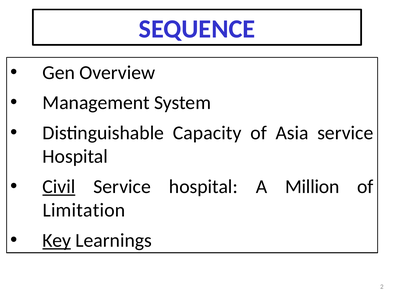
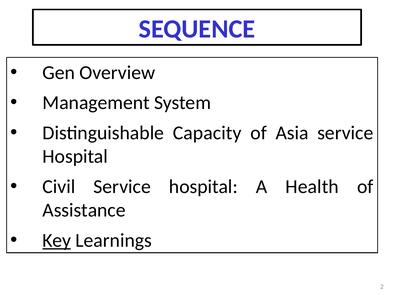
Civil underline: present -> none (59, 187)
Million: Million -> Health (312, 187)
Limitation: Limitation -> Assistance (84, 211)
